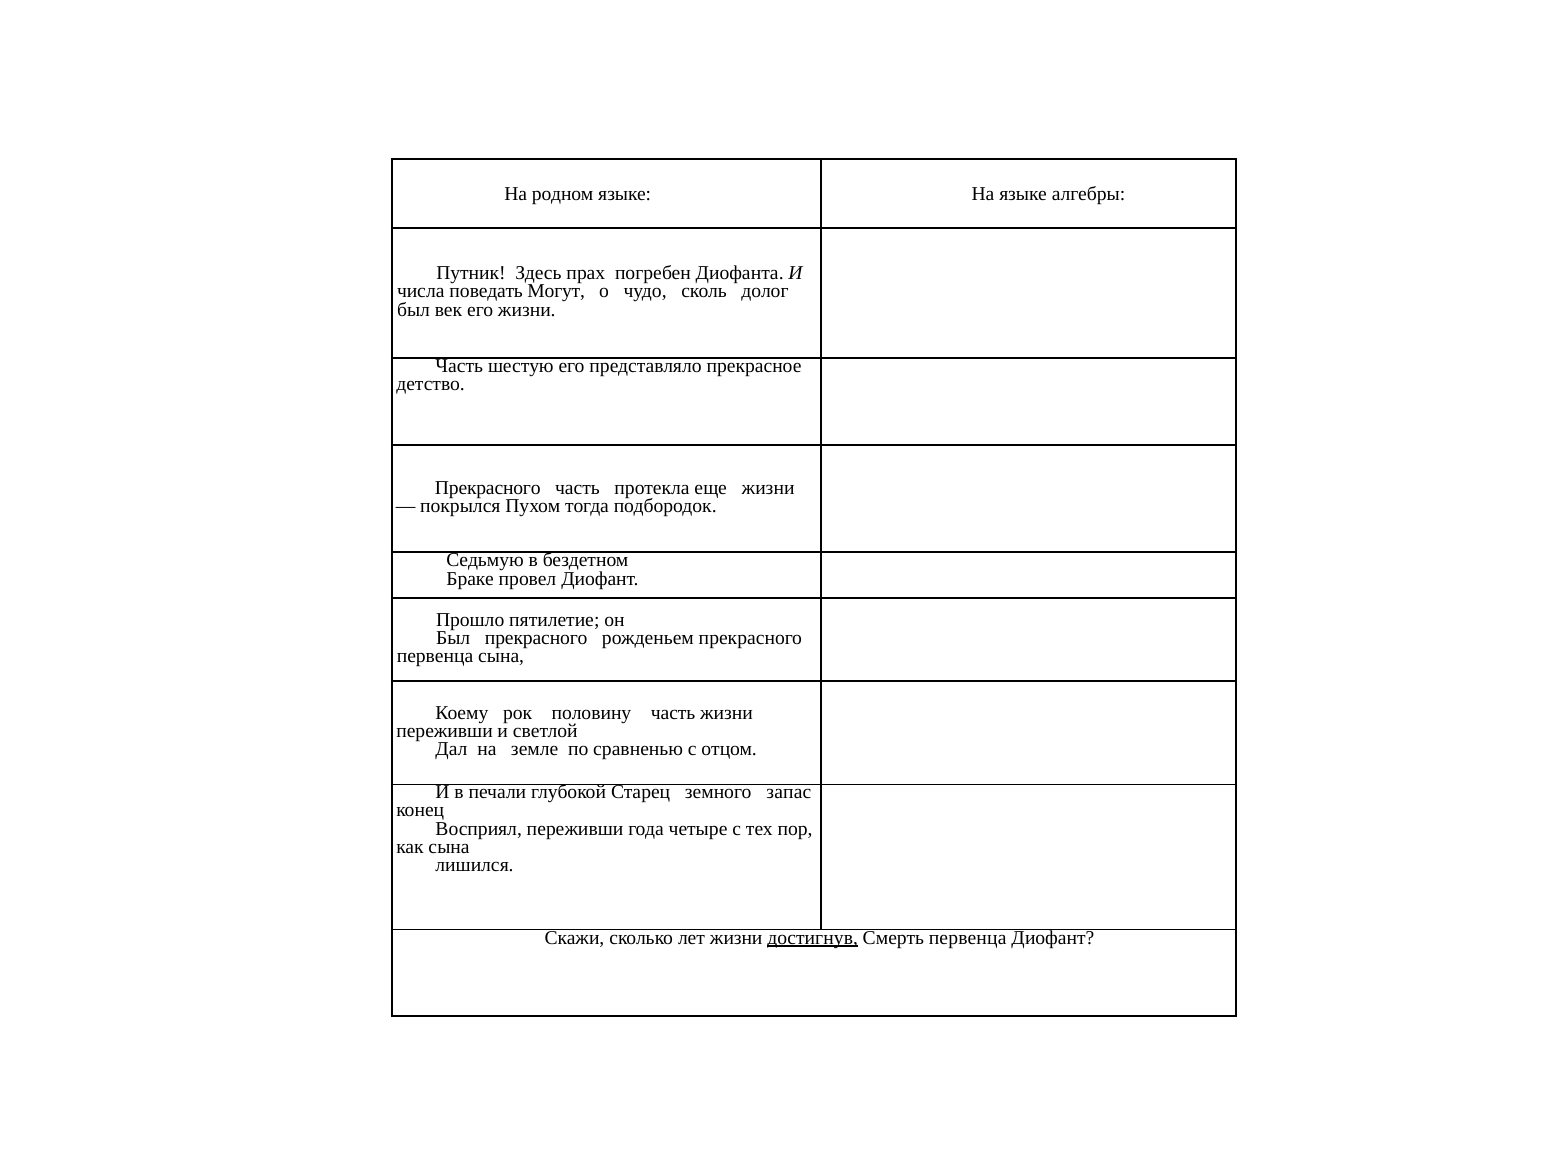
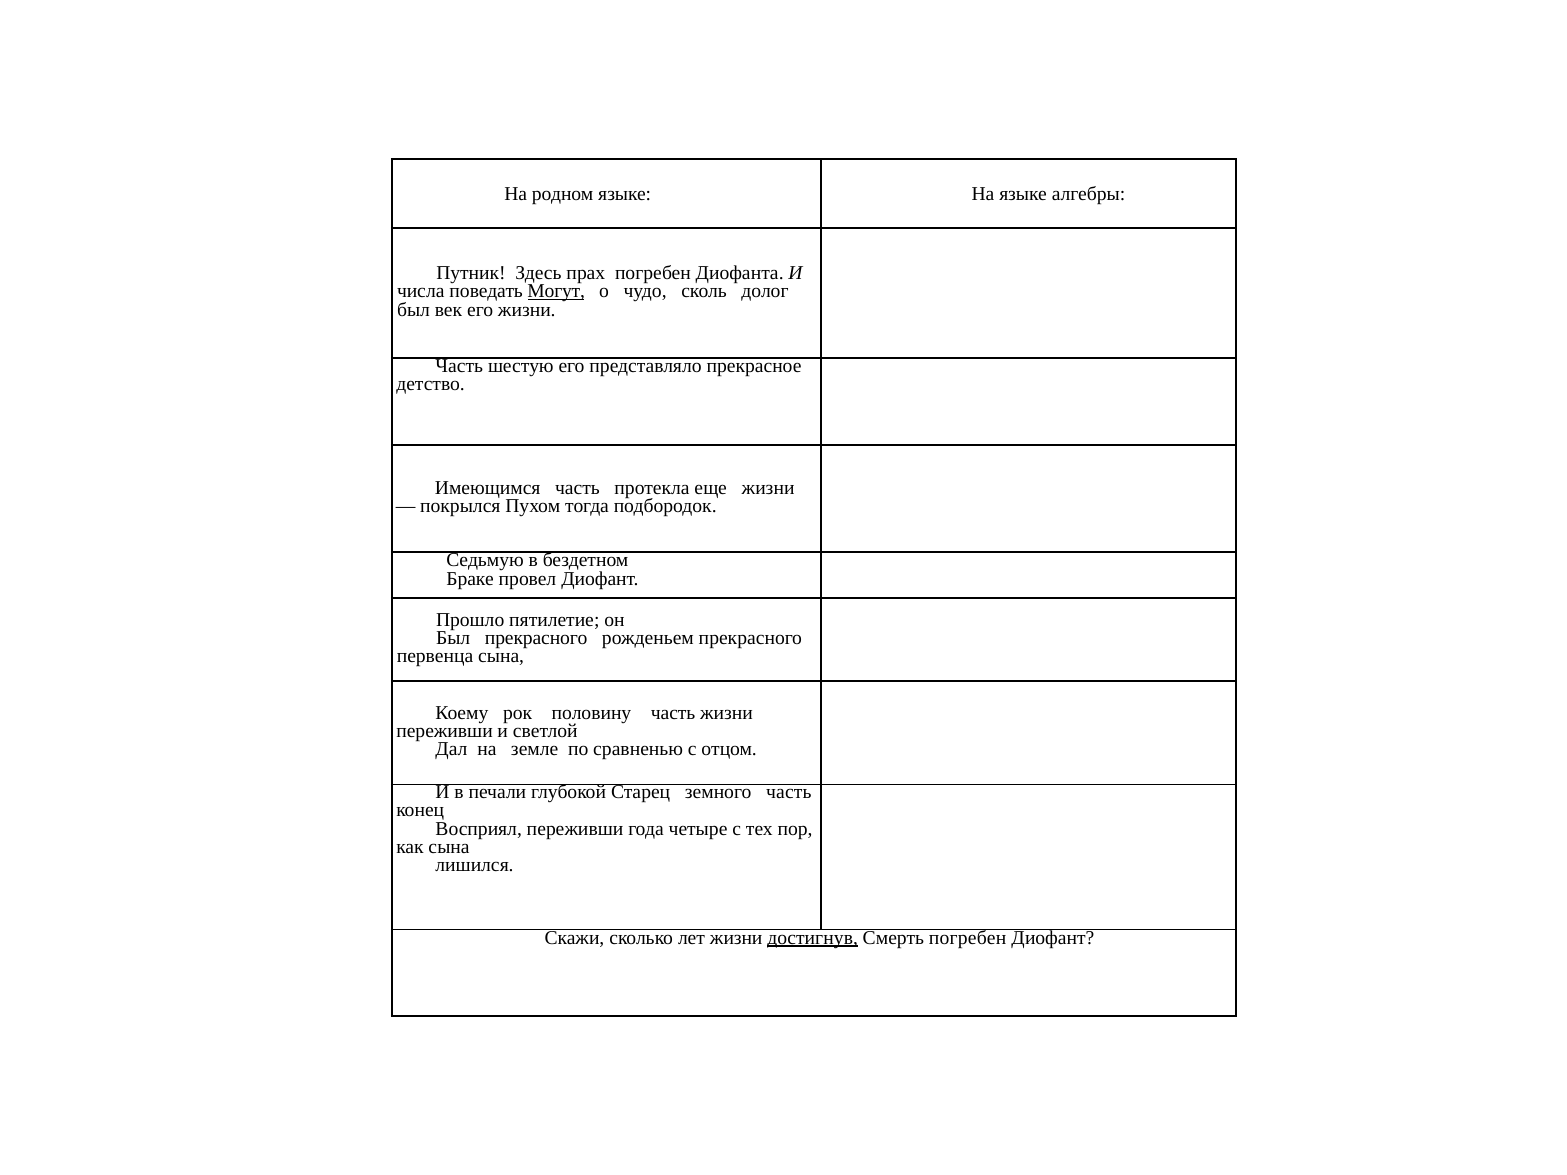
Могут underline: none -> present (556, 292)
Прекрасного: Прекрасного -> Имеющимся (488, 488)
земного запас: запас -> часть (789, 792)
Смерть первенца: первенца -> погребен (968, 938)
